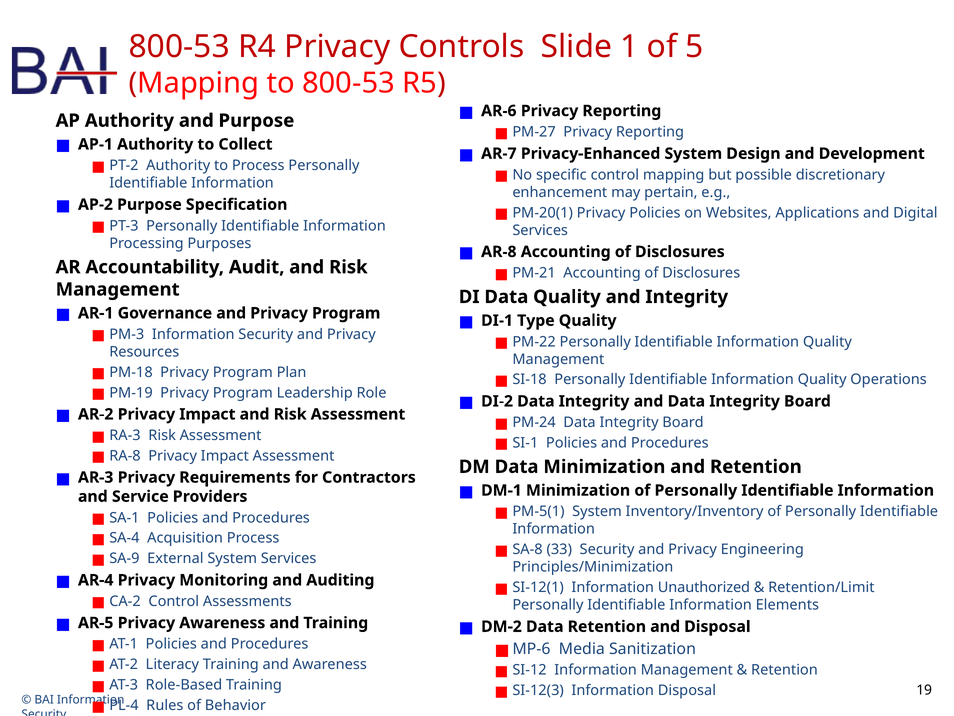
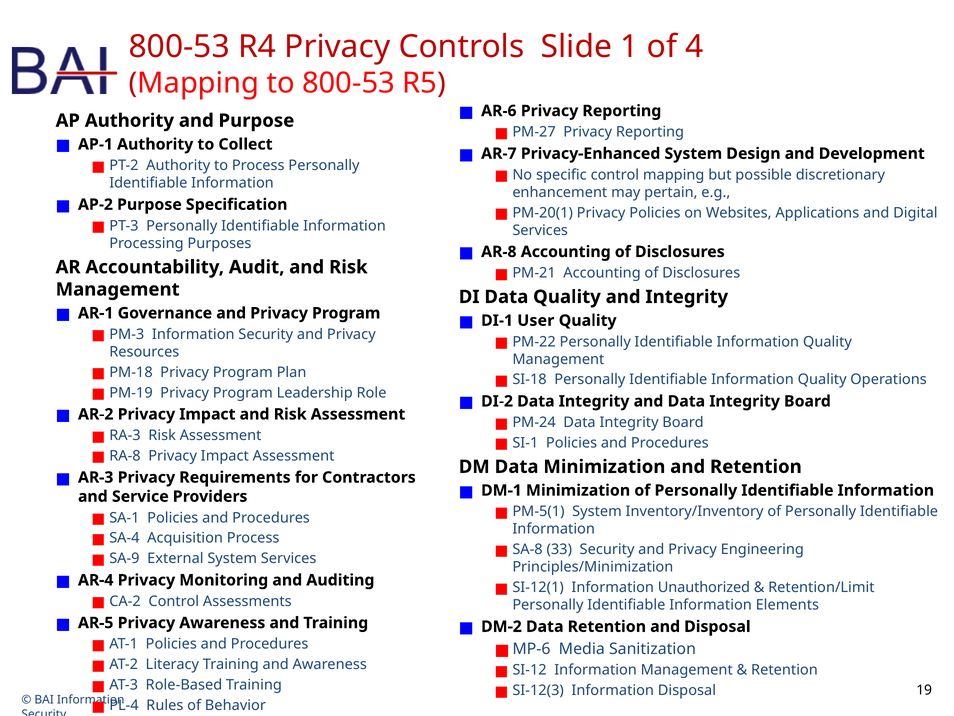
5: 5 -> 4 (694, 47)
Type: Type -> User (536, 320)
